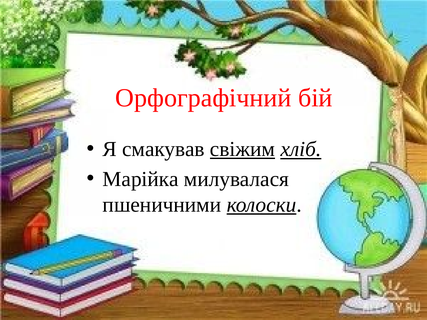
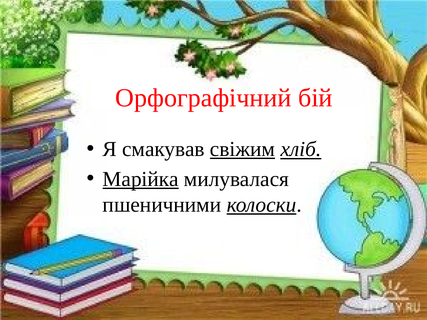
Марійка underline: none -> present (141, 179)
